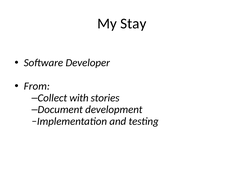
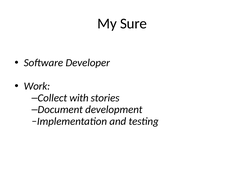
Stay: Stay -> Sure (133, 24)
From: From -> Work (37, 86)
